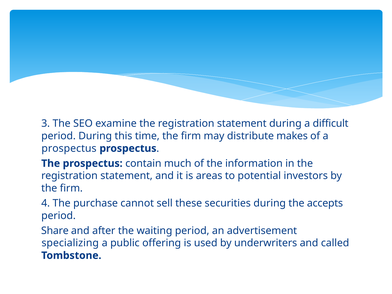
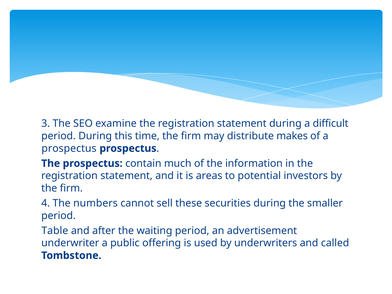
purchase: purchase -> numbers (95, 203)
accepts: accepts -> smaller (325, 203)
Share: Share -> Table (55, 231)
specializing: specializing -> underwriter (70, 243)
